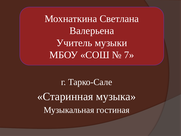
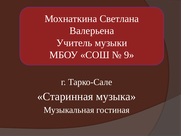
7: 7 -> 9 (129, 55)
